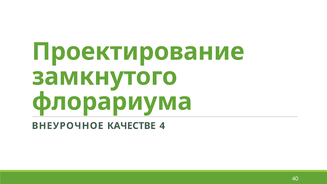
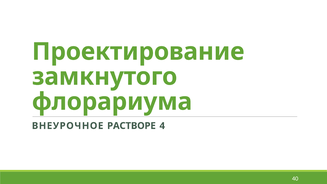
КАЧЕСТВЕ: КАЧЕСТВЕ -> РАСТВОРЕ (131, 126)
